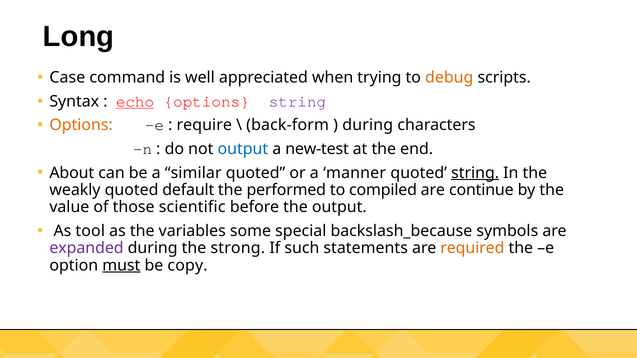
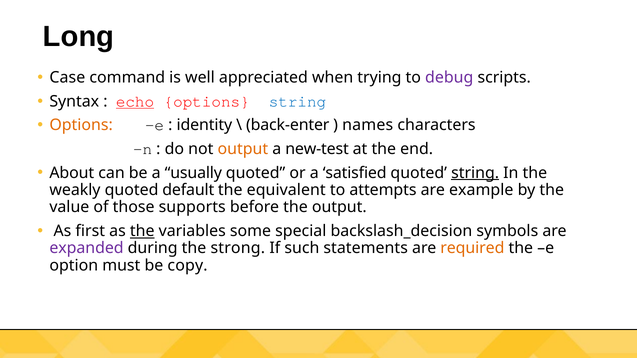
debug colour: orange -> purple (449, 78)
string colour: purple -> blue (297, 102)
require: require -> identity (204, 125)
back-form: back-form -> back-enter (288, 125)
during: during -> names (368, 125)
output colour: blue -> orange (243, 149)
similar: similar -> usually (193, 173)
manner: manner -> satisfied (355, 173)
performed: performed -> equivalent (286, 190)
compiled: compiled -> attempts (383, 190)
continue: continue -> example (481, 190)
scientific: scientific -> supports (192, 207)
tool: tool -> first (90, 231)
the underline: none -> present (142, 231)
backslash_because: backslash_because -> backslash_decision (401, 231)
must underline: present -> none (121, 266)
